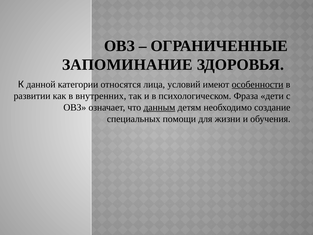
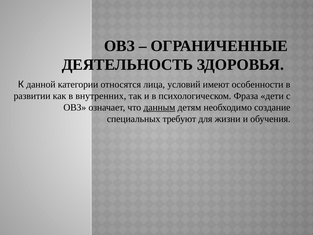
ЗАПОМИНАНИЕ: ЗАПОМИНАНИЕ -> ДЕЯТЕЛЬНОСТЬ (127, 65)
особенности underline: present -> none (258, 84)
помощи: помощи -> требуют (179, 119)
